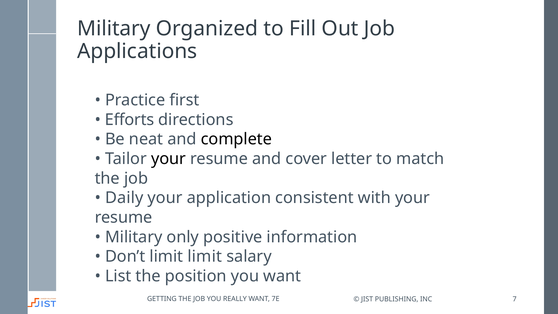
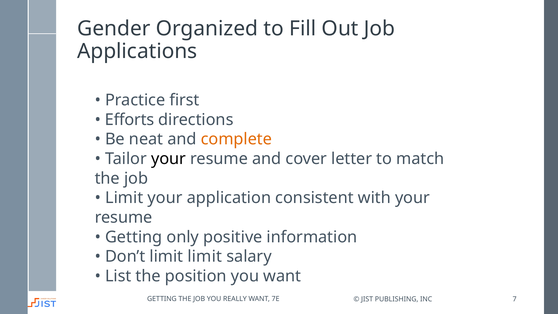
Military: Military -> Gender (114, 29)
complete colour: black -> orange (236, 139)
Daily: Daily -> Limit (124, 198)
Military: Military -> Getting (134, 237)
